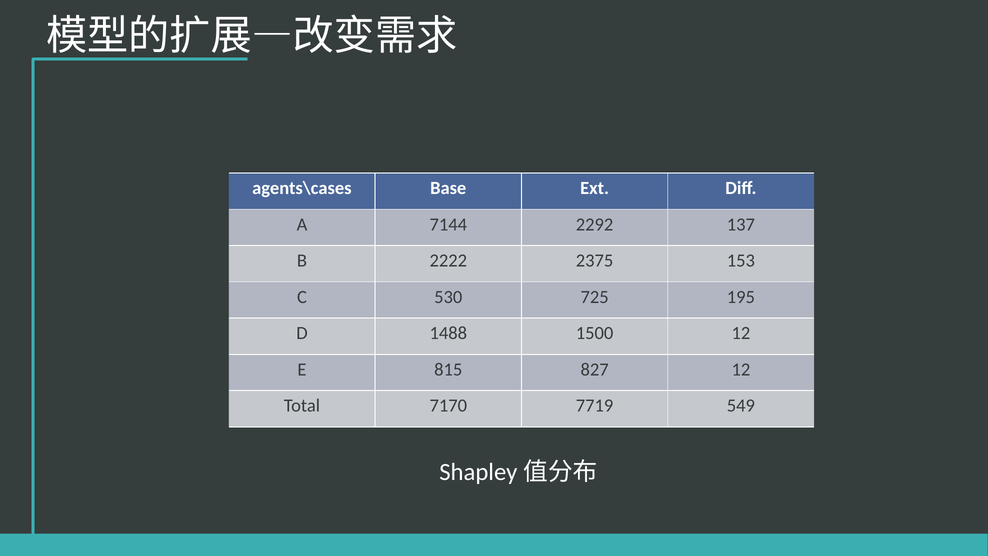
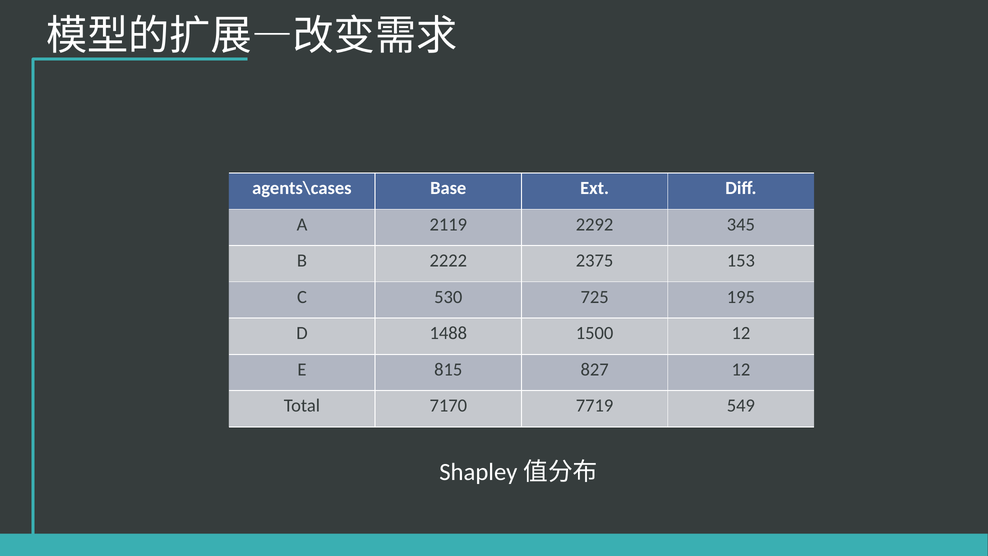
7144: 7144 -> 2119 (448, 224)
137: 137 -> 345 (741, 224)
